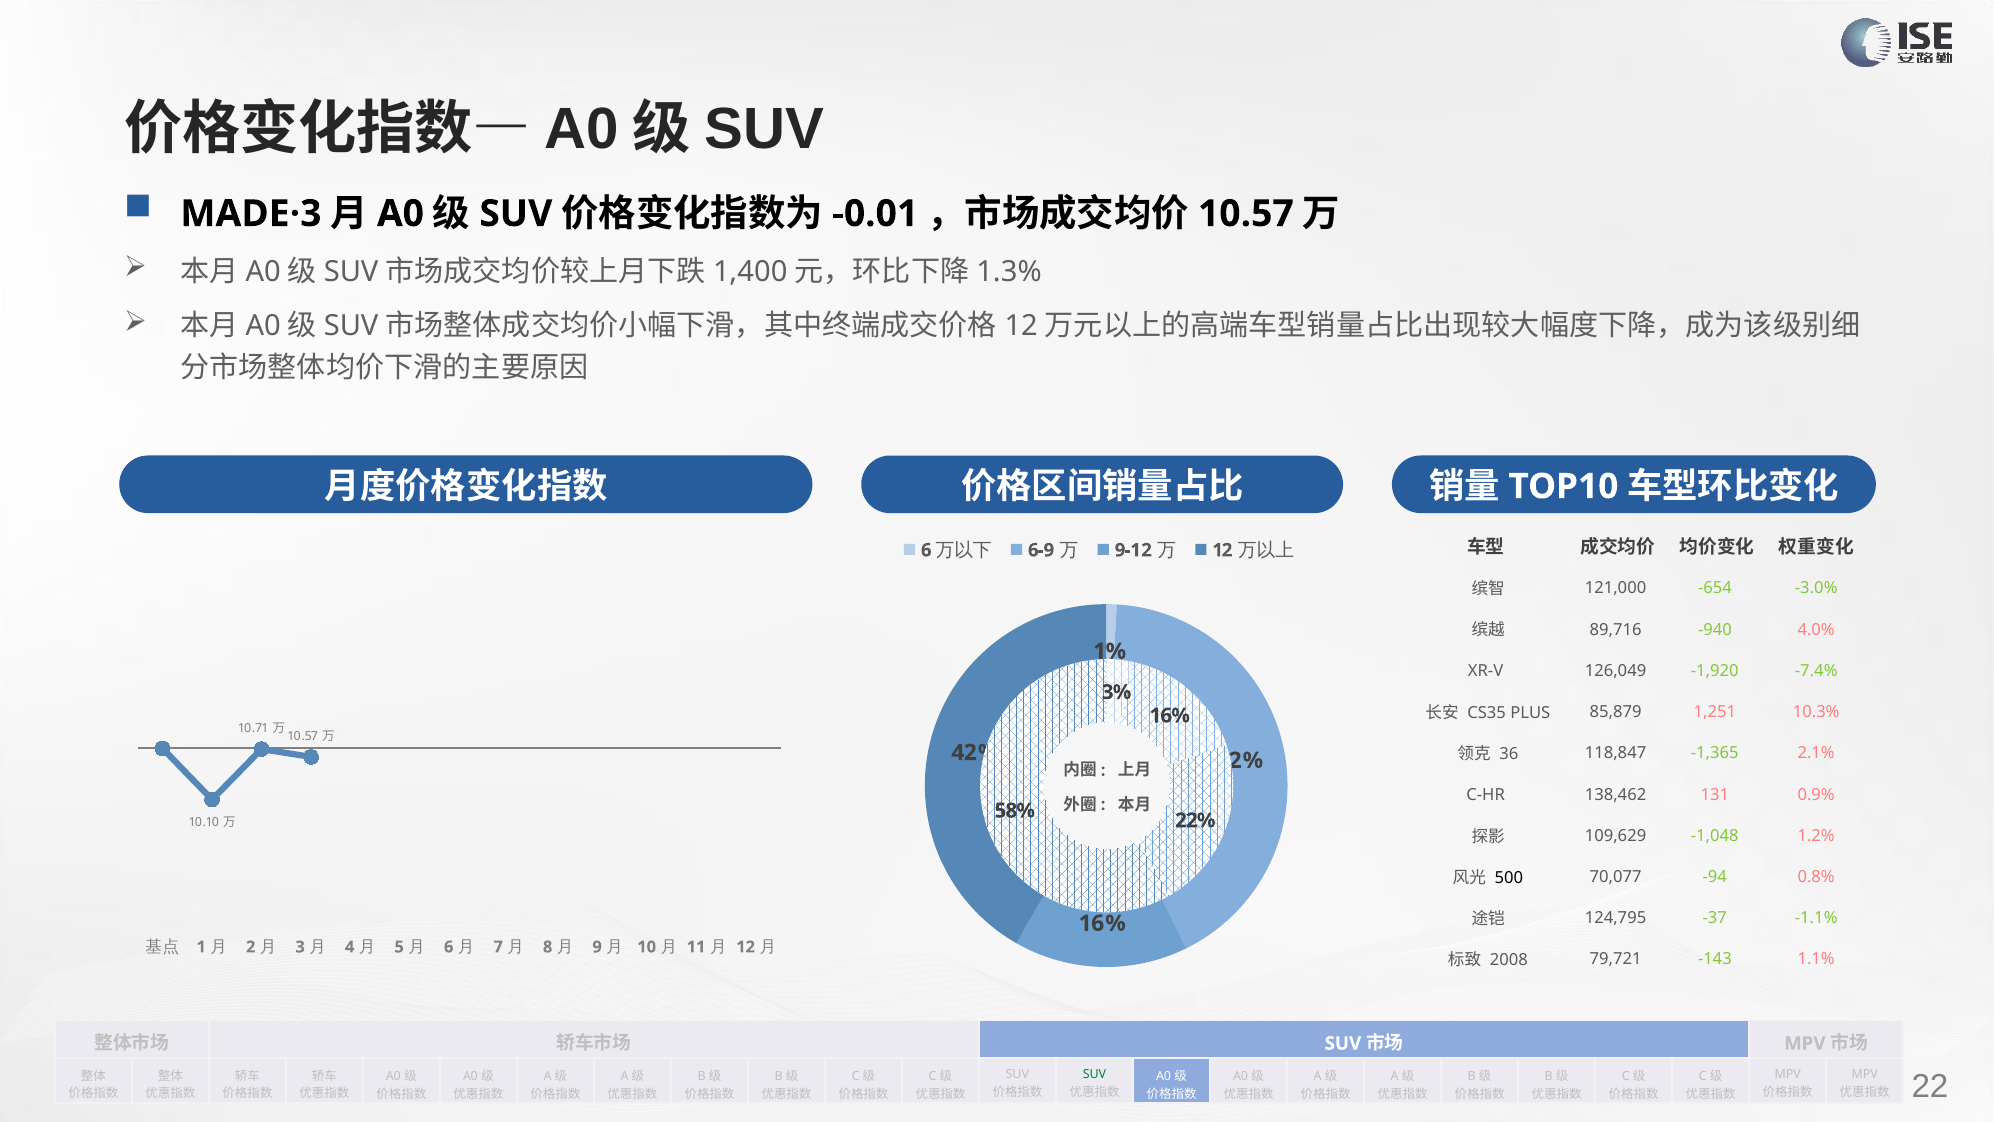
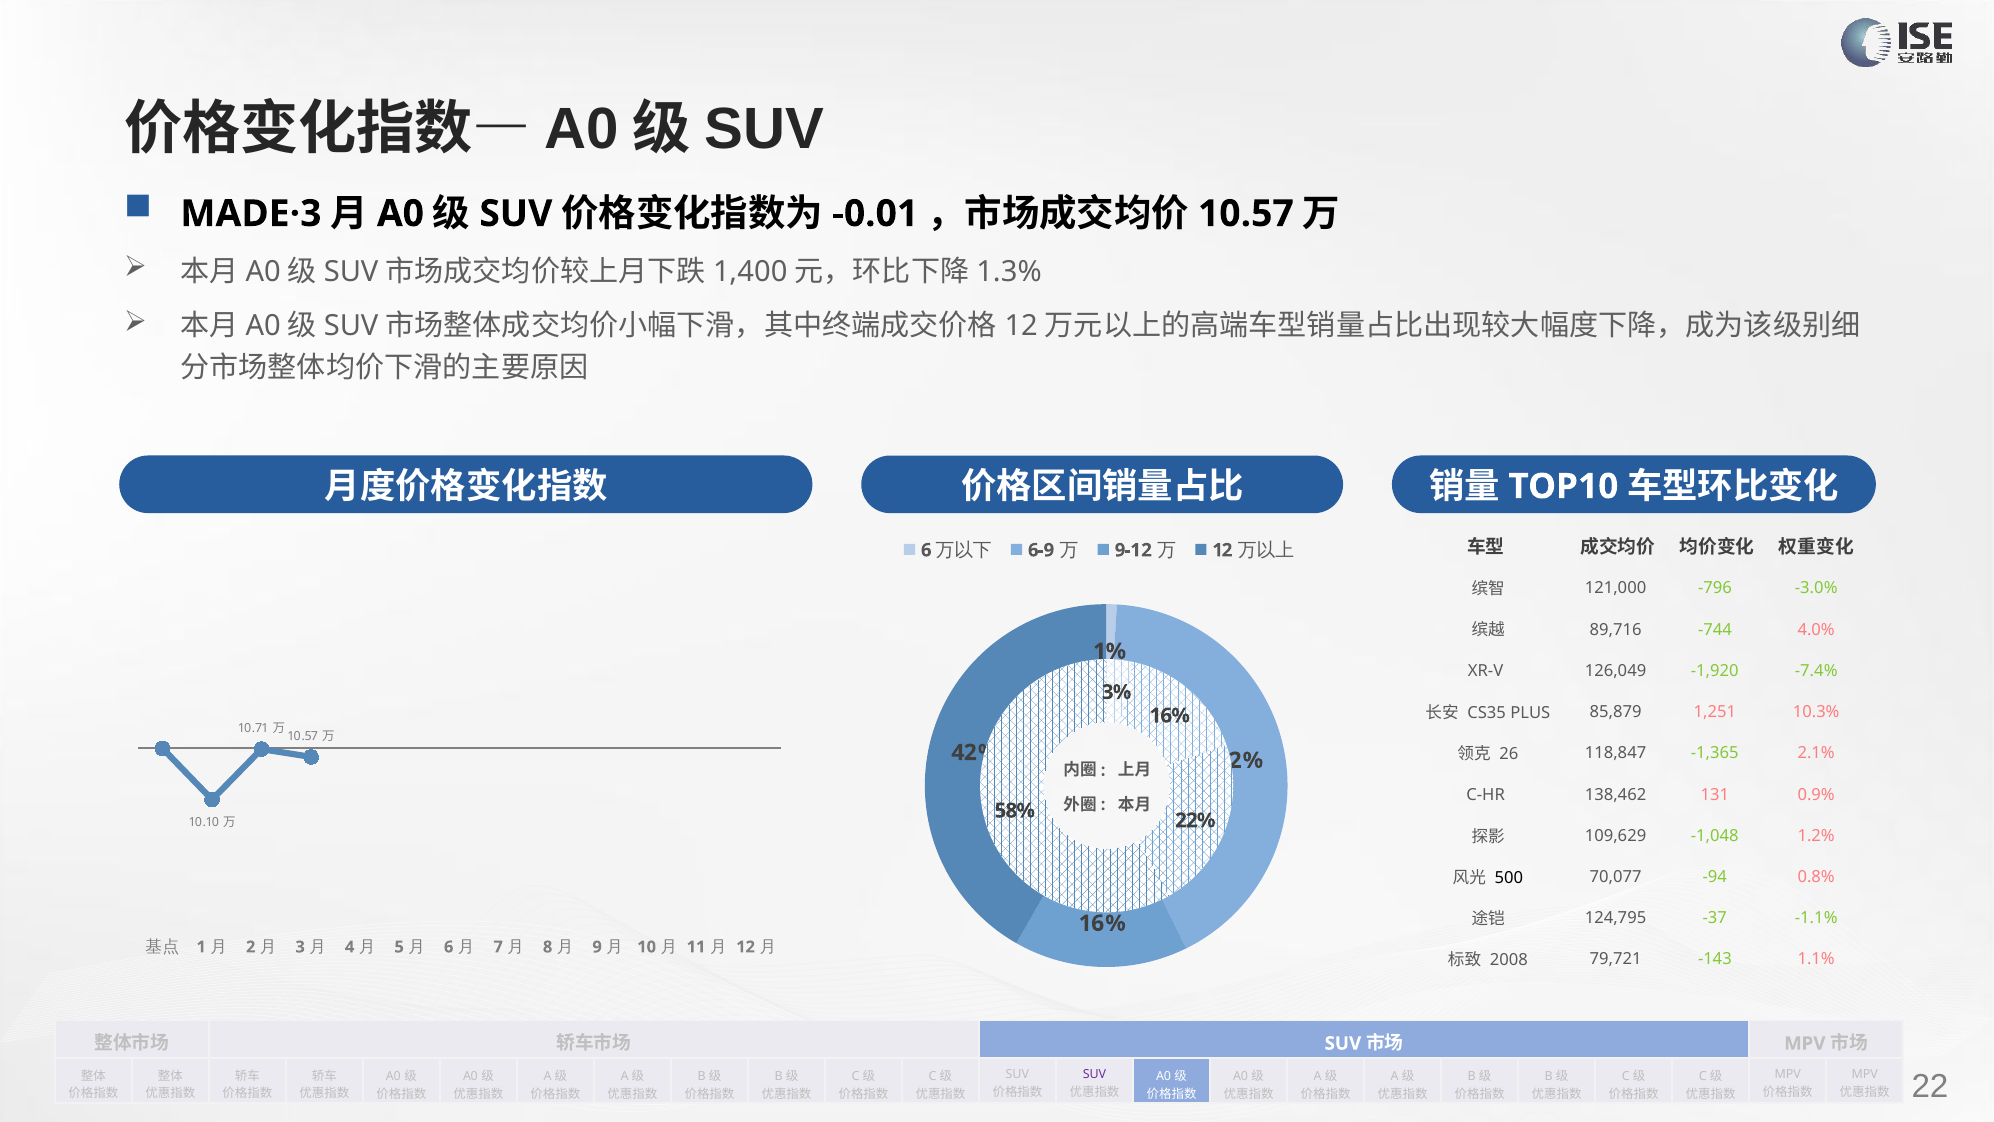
-654: -654 -> -796 (1715, 588)
-940: -940 -> -744 (1715, 629)
36: 36 -> 26 (1509, 754)
SUV colour: green -> purple (1094, 1074)
